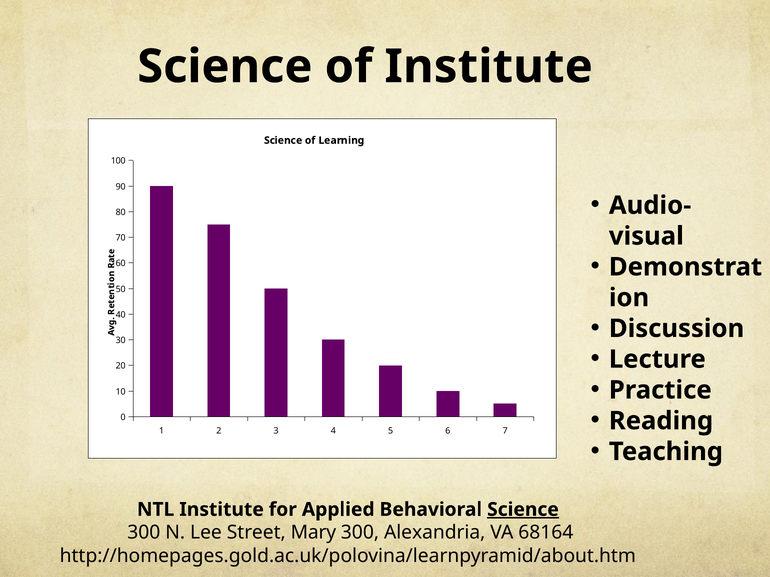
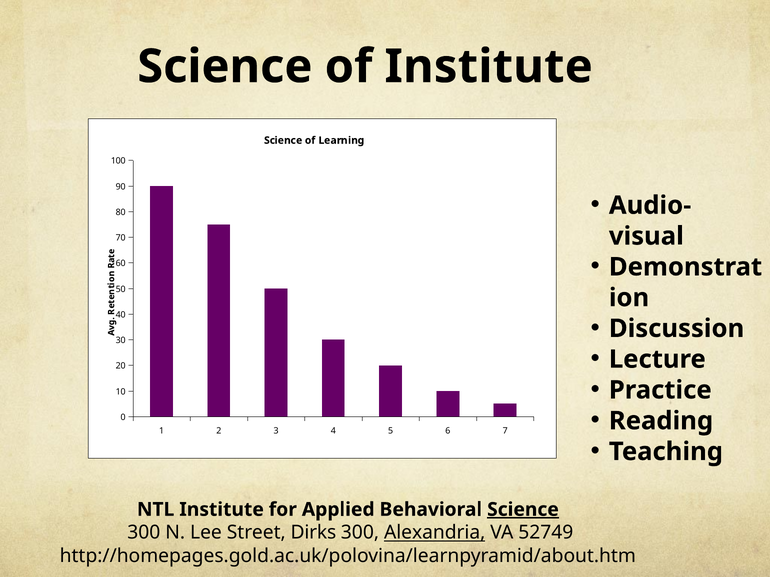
Mary: Mary -> Dirks (313, 533)
Alexandria underline: none -> present (435, 533)
68164: 68164 -> 52749 (546, 533)
